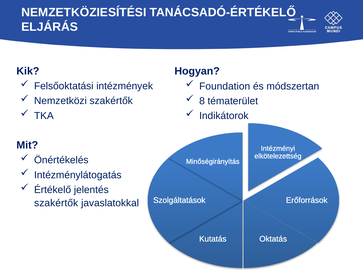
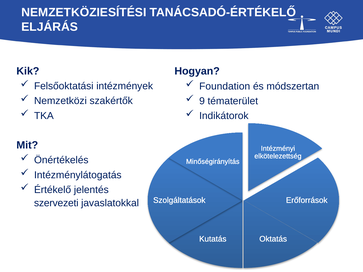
8: 8 -> 9 (202, 101)
szakértők: szakértők -> szervezeti (56, 203)
